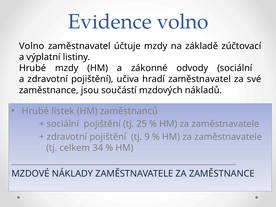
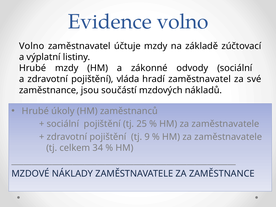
učiva: učiva -> vláda (128, 79)
lístek: lístek -> úkoly (63, 111)
